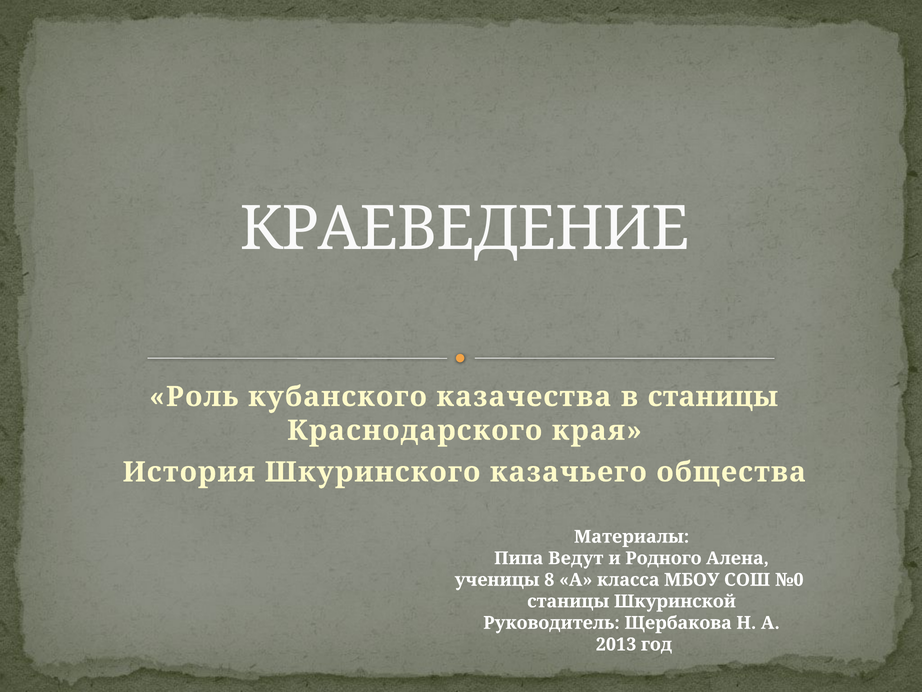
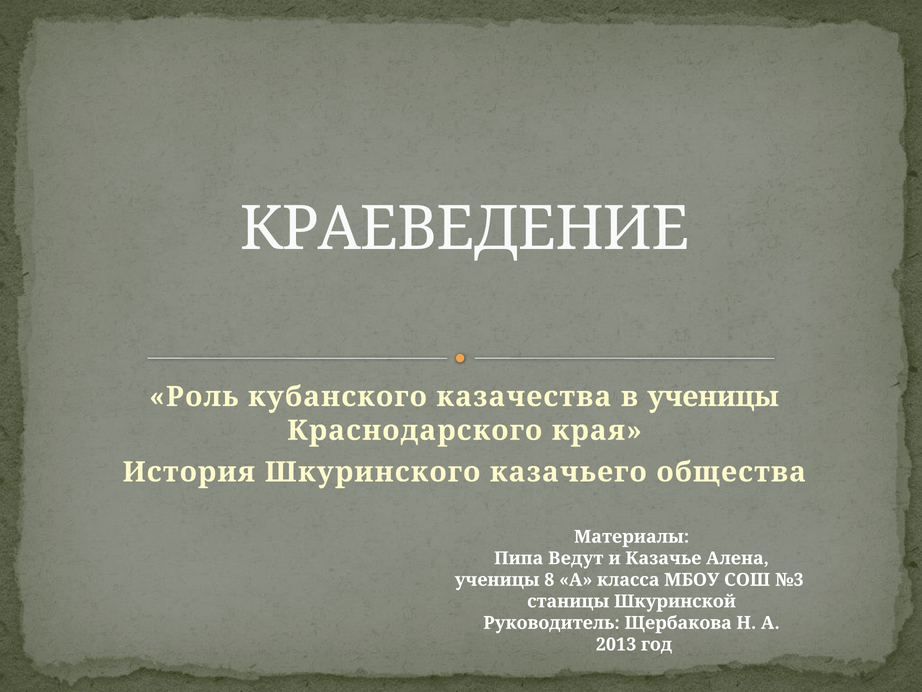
в станицы: станицы -> ученицы (713, 396)
Родного: Родного -> Казачье (663, 558)
№0: №0 -> №3 (789, 579)
